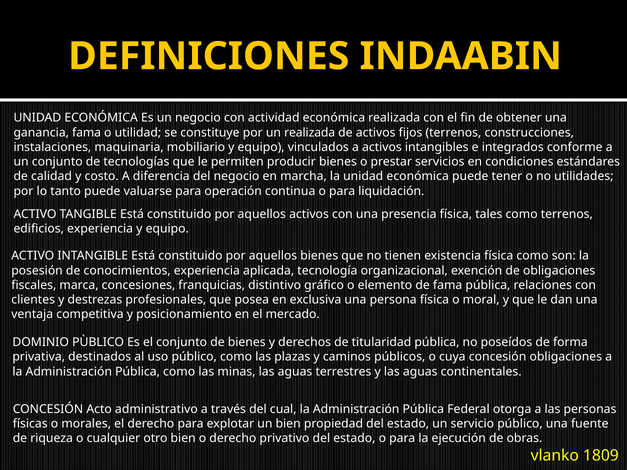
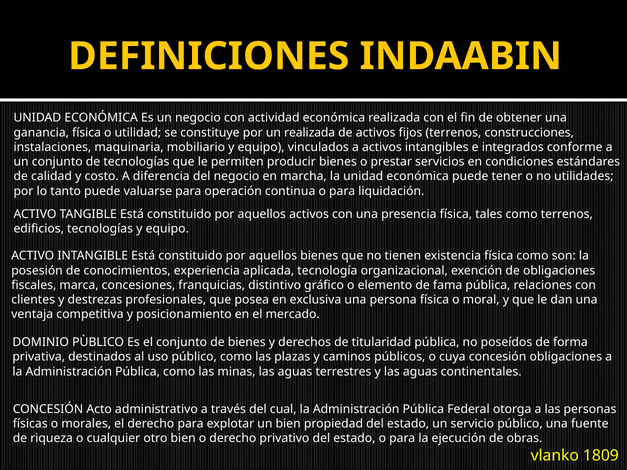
ganancia fama: fama -> física (87, 133)
edificios experiencia: experiencia -> tecnologías (100, 229)
